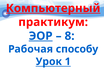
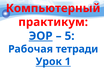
Компьютерный underline: present -> none (53, 8)
8: 8 -> 5 (70, 36)
способу: способу -> тетради (77, 49)
